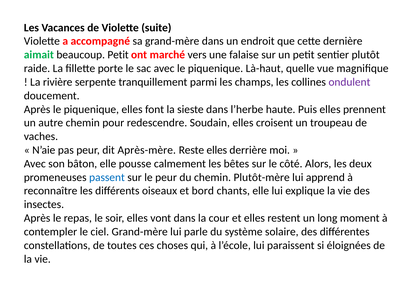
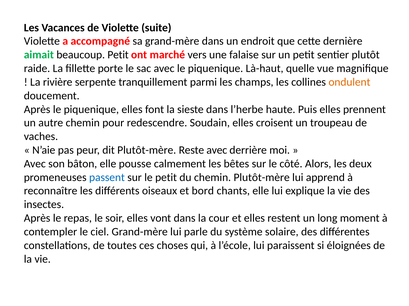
ondulent colour: purple -> orange (349, 82)
dit Après-mère: Après-mère -> Plutôt-mère (147, 150)
Reste elles: elles -> avec (217, 150)
le peur: peur -> petit (166, 178)
